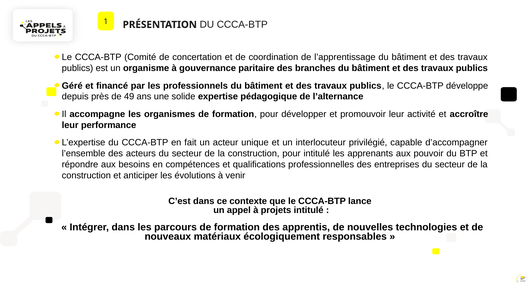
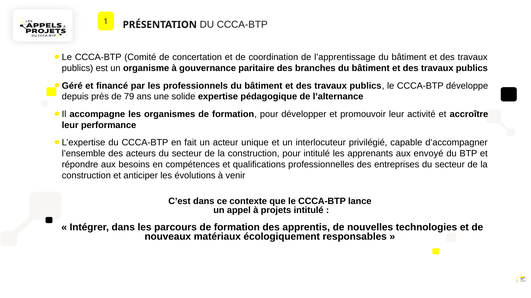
49: 49 -> 79 (129, 97)
pouvoir: pouvoir -> envoyé (429, 154)
